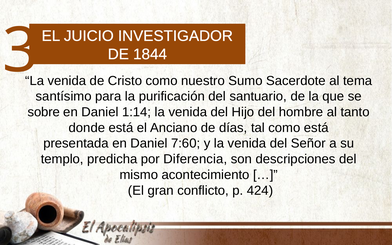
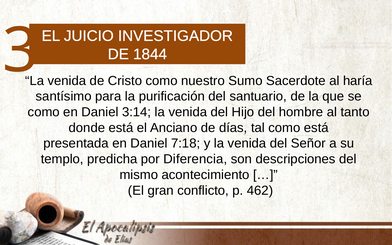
tema: tema -> haría (358, 81)
sobre: sobre -> como (44, 112)
1:14: 1:14 -> 3:14 (137, 112)
7:60: 7:60 -> 7:18 (186, 143)
424: 424 -> 462 (260, 190)
